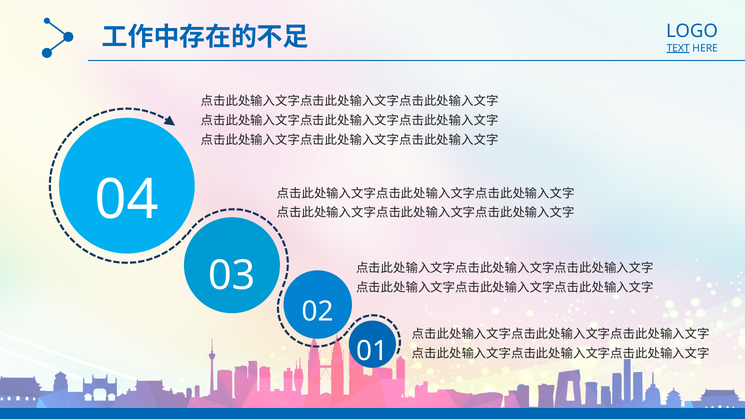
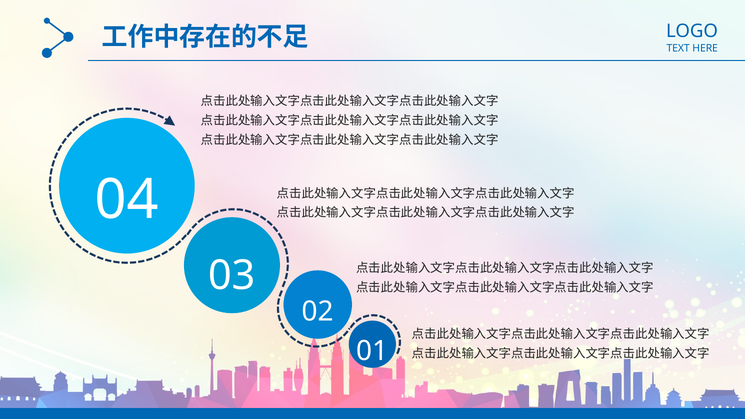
TEXT underline: present -> none (678, 48)
